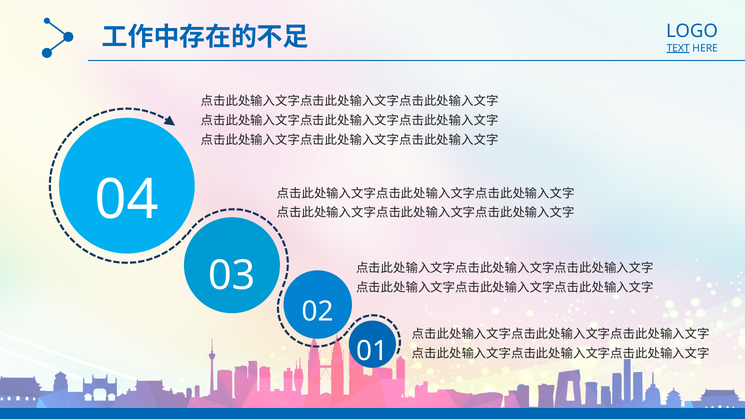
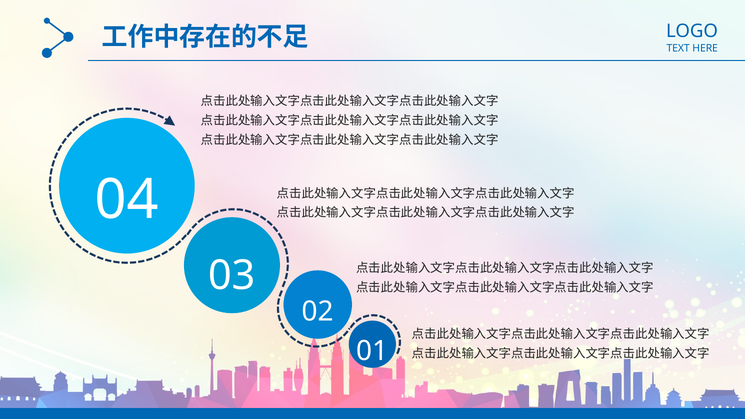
TEXT underline: present -> none (678, 48)
